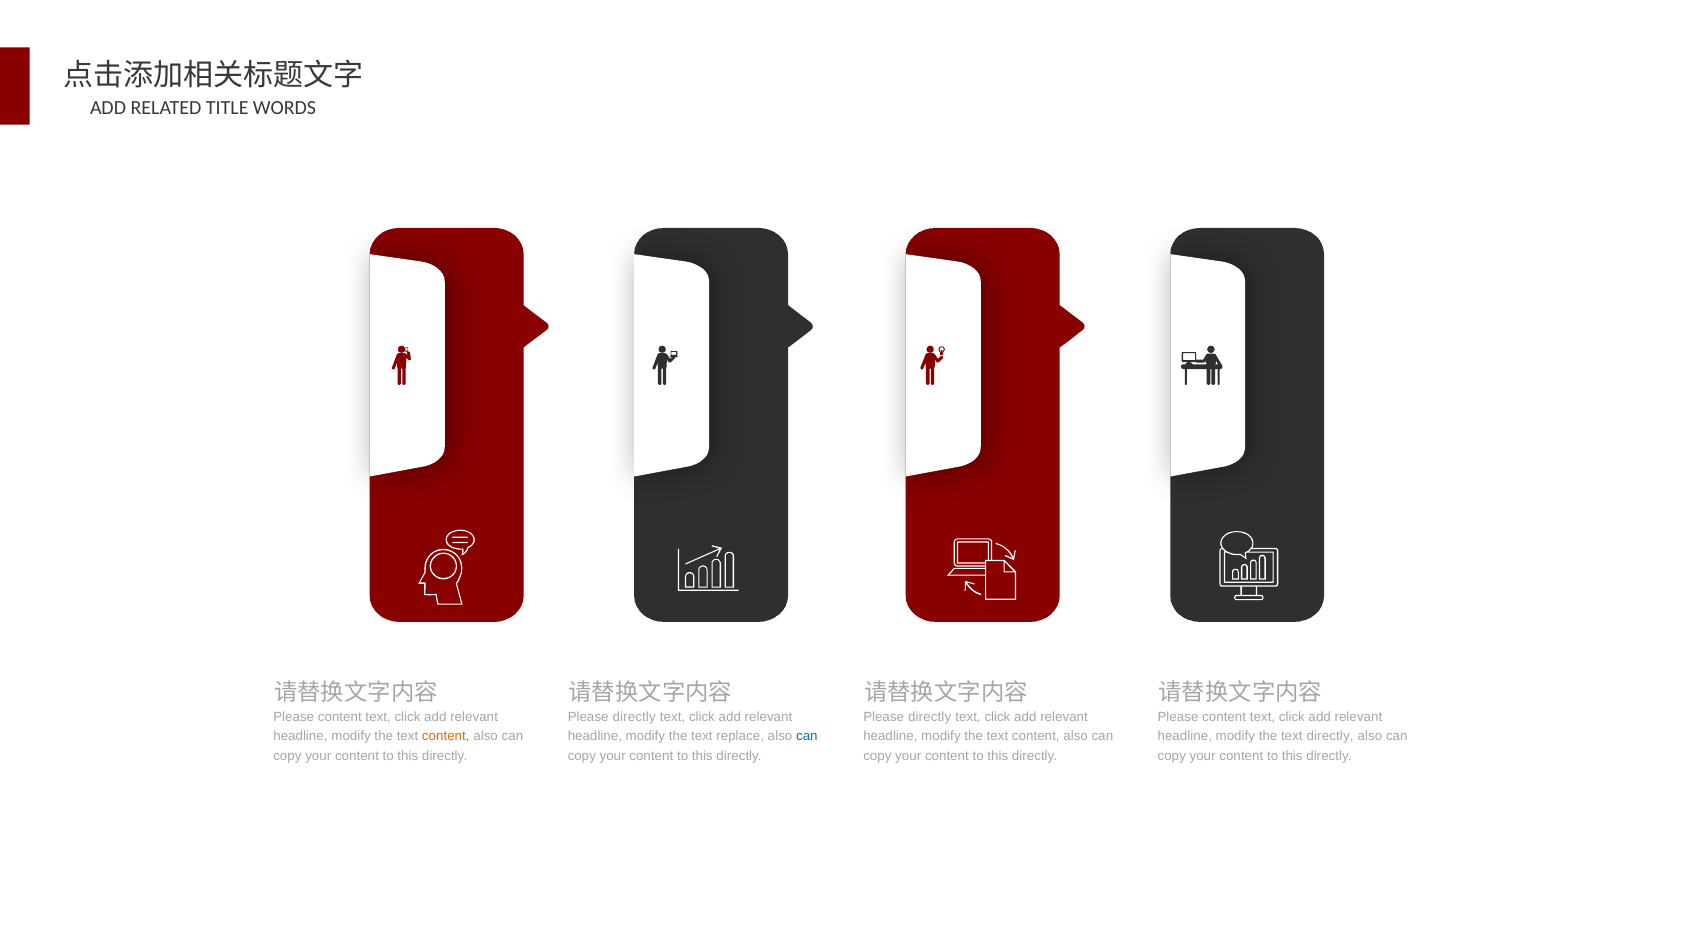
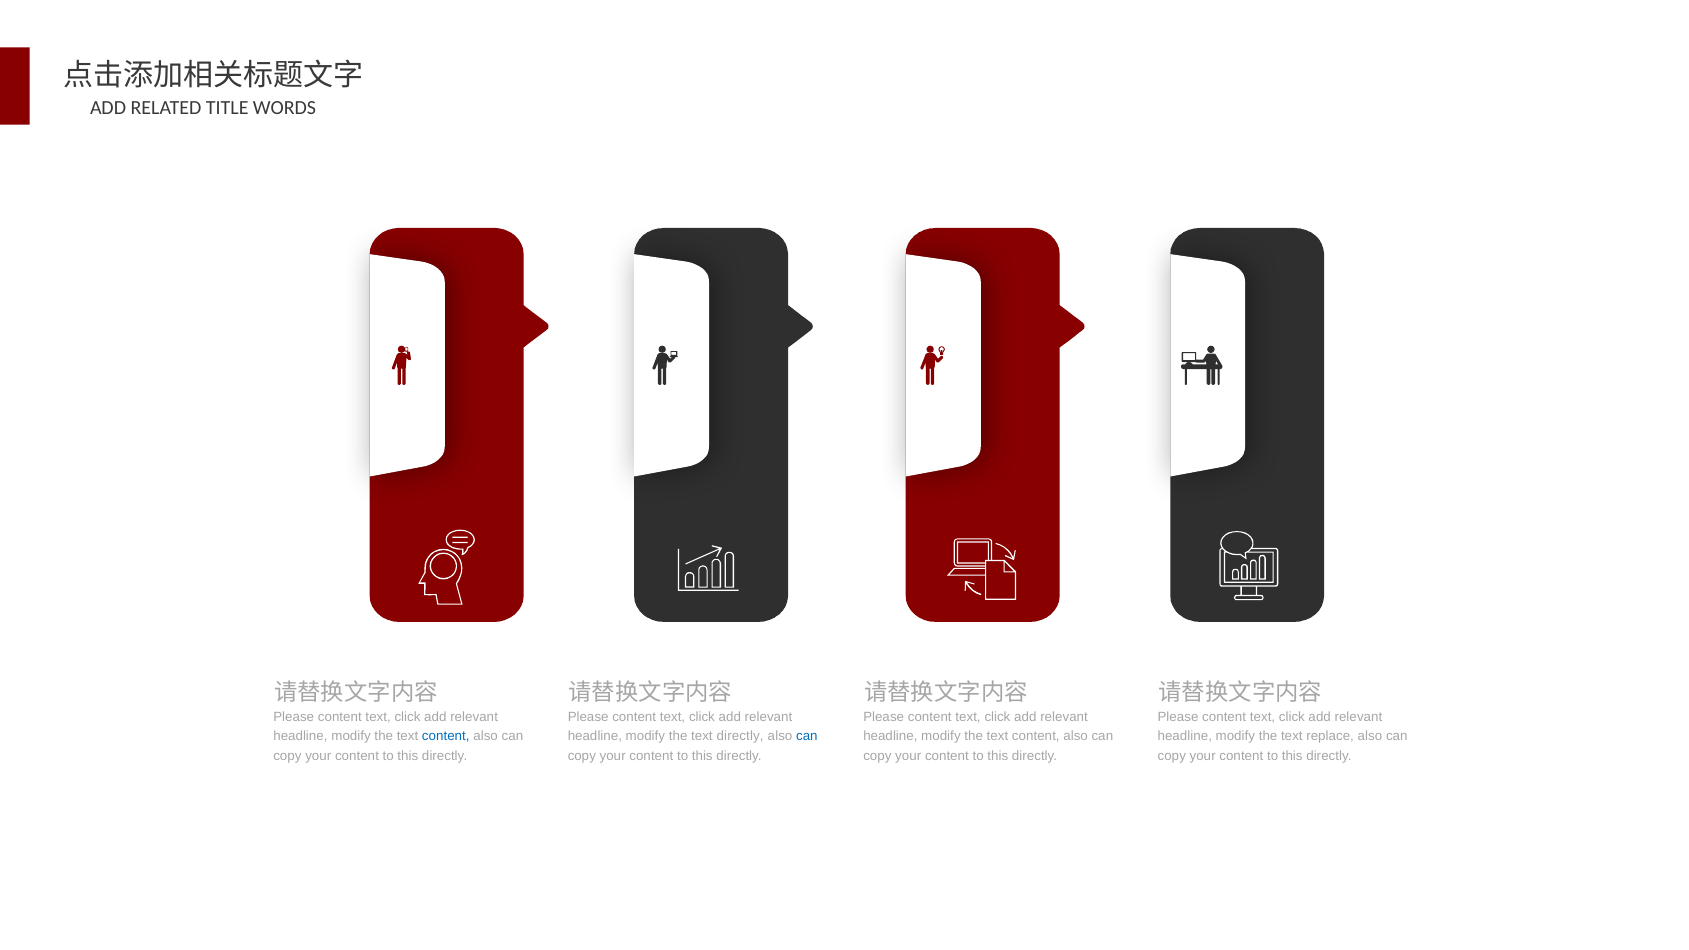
directly: directly -> content (634, 717)
directly: directly -> content (930, 717)
content colour: orange -> blue (446, 736)
text replace: replace -> directly (740, 736)
text directly: directly -> replace (1330, 736)
